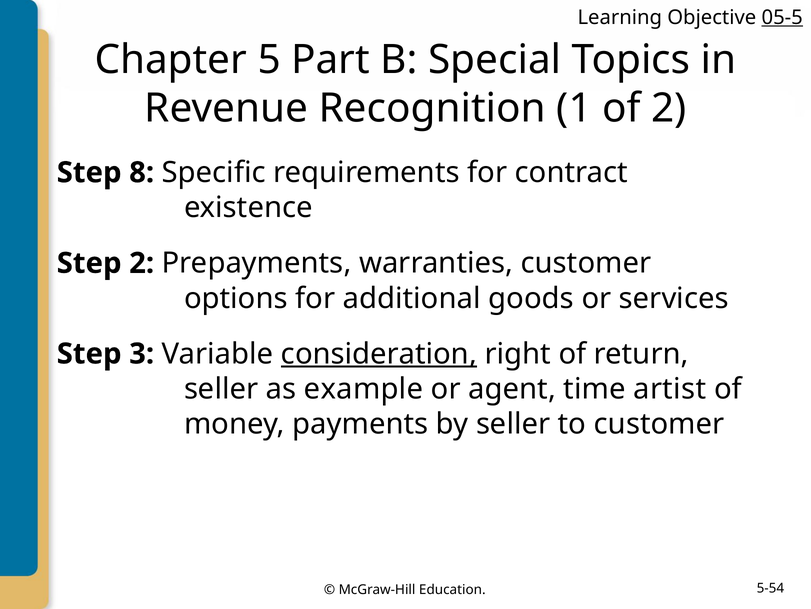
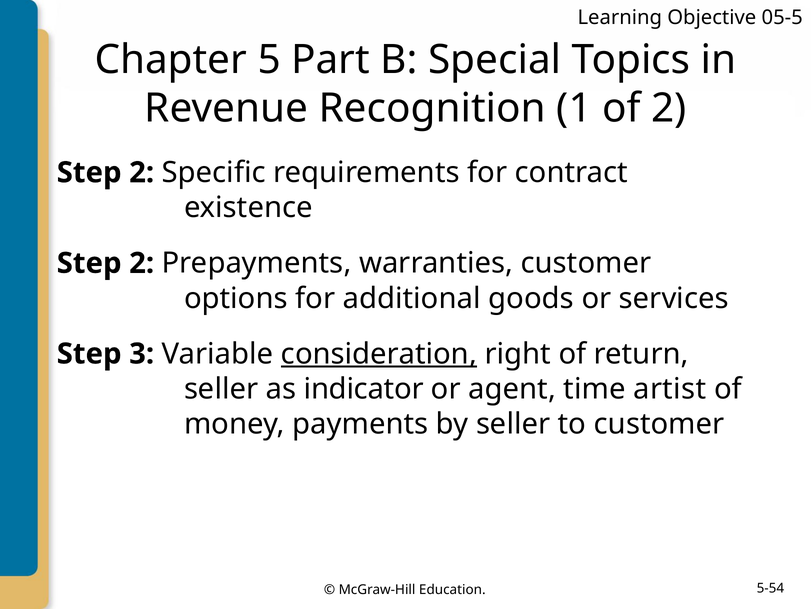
05-5 underline: present -> none (782, 17)
8: 8 -> 2 (142, 172)
example: example -> indicator (364, 389)
